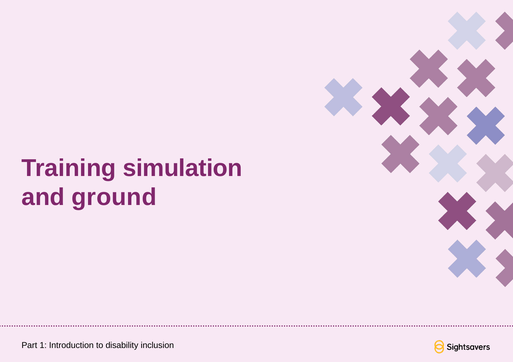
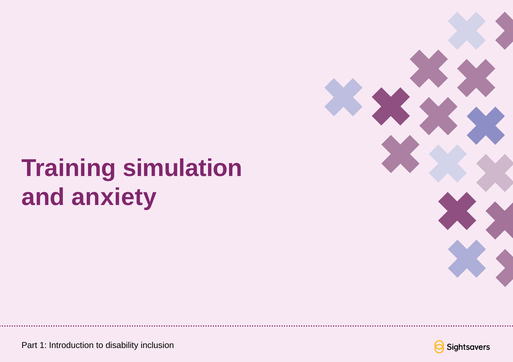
ground: ground -> anxiety (114, 198)
